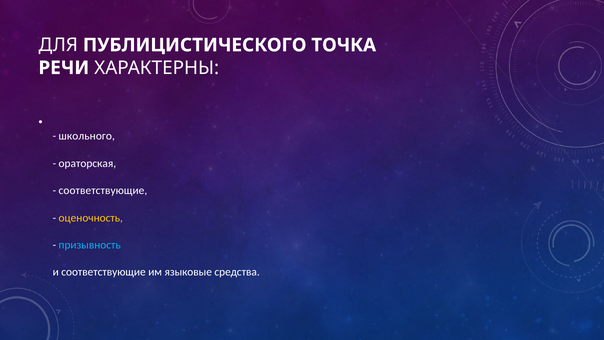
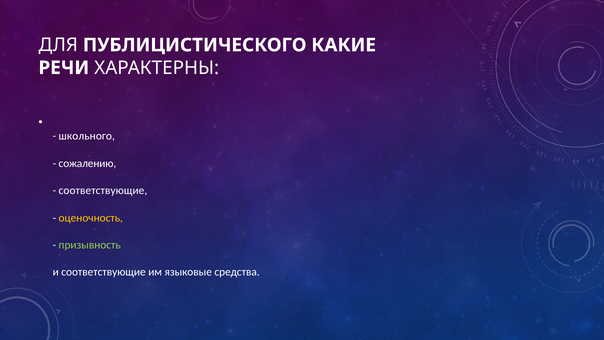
ТОЧКА: ТОЧКА -> КАКИЕ (344, 45)
ораторская: ораторская -> сожалению (87, 163)
призывность colour: light blue -> light green (90, 245)
